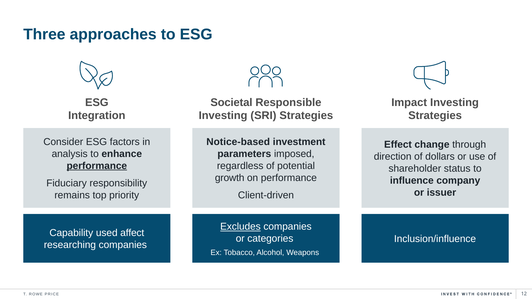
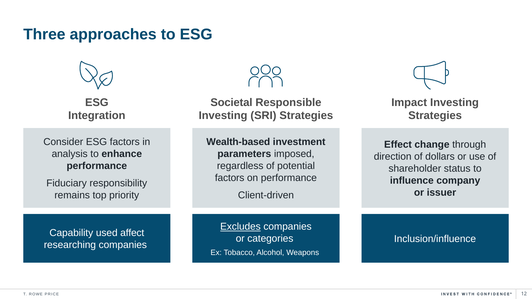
Notice-based: Notice-based -> Wealth-based (238, 142)
performance underline: present -> none (97, 166)
growth: growth -> factors (230, 178)
